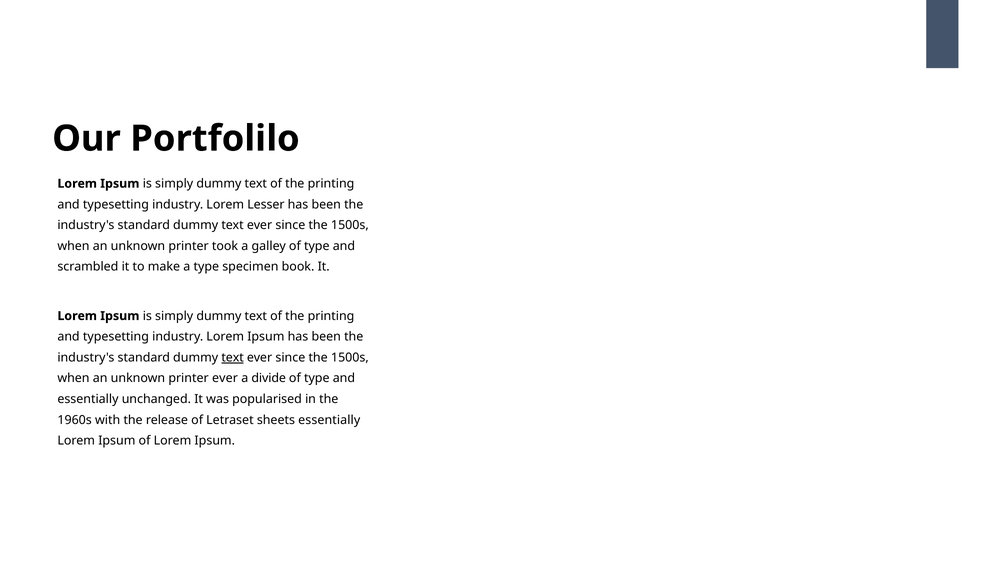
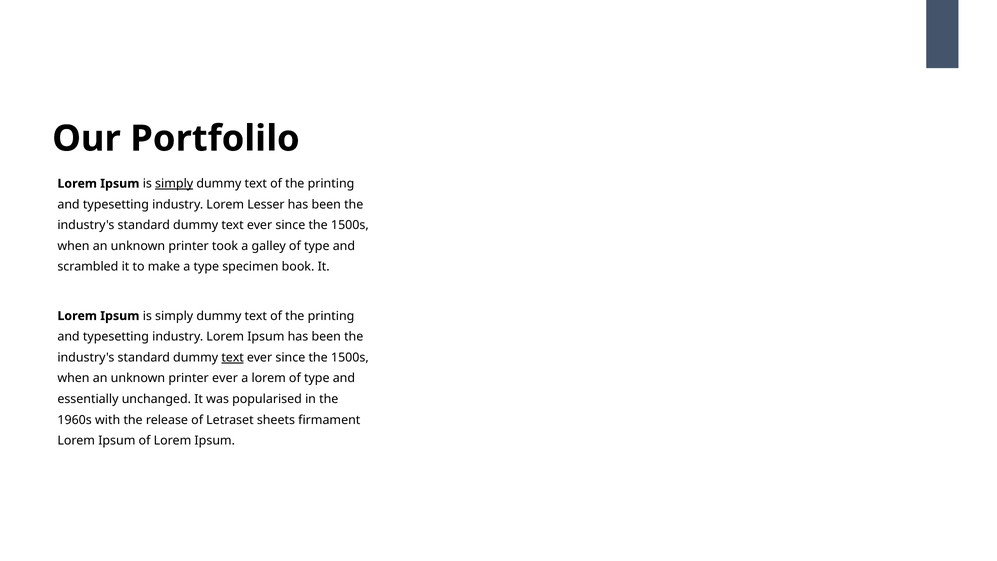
simply underline: none -> present (174, 184)
a divide: divide -> lorem (269, 378)
sheets essentially: essentially -> firmament (329, 420)
